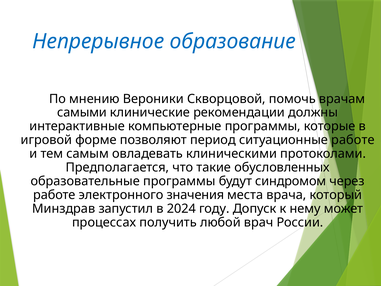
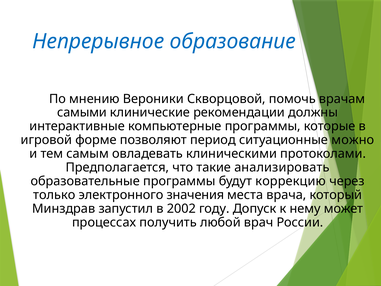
ситуационные работе: работе -> можно (353, 140)
обусловленных: обусловленных -> анализировать (282, 167)
синдромом: синдромом -> коррекцию (291, 181)
работе: работе -> только (54, 195)
2024: 2024 -> 2002 (181, 208)
